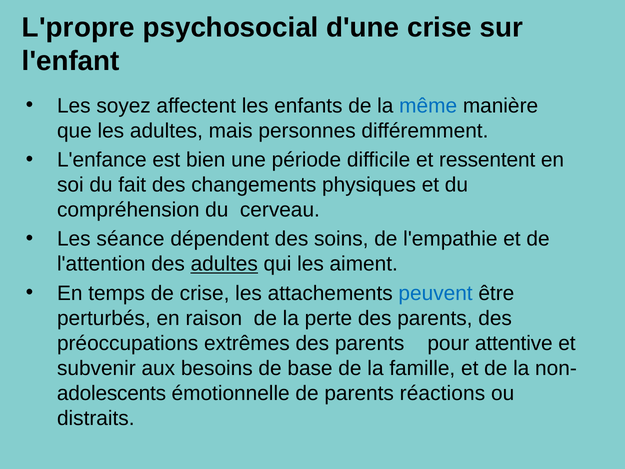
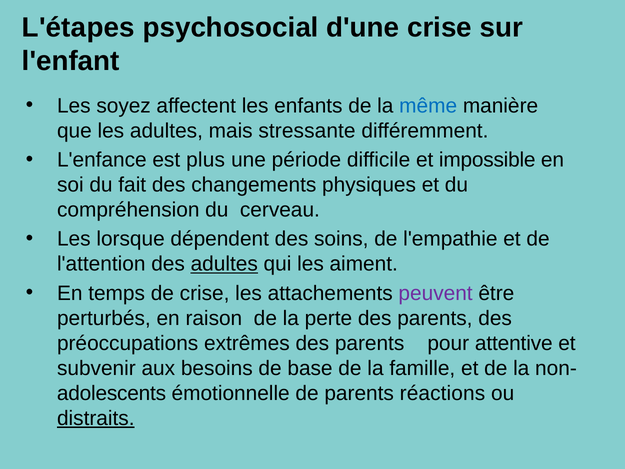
L'propre: L'propre -> L'étapes (78, 27)
personnes: personnes -> stressante (307, 131)
bien: bien -> plus (206, 160)
ressentent: ressentent -> impossible (487, 160)
séance: séance -> lorsque (131, 239)
peuvent colour: blue -> purple (436, 293)
distraits underline: none -> present (96, 418)
